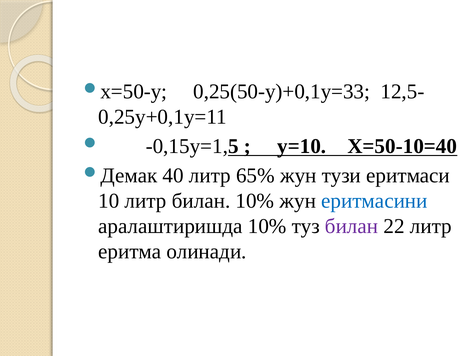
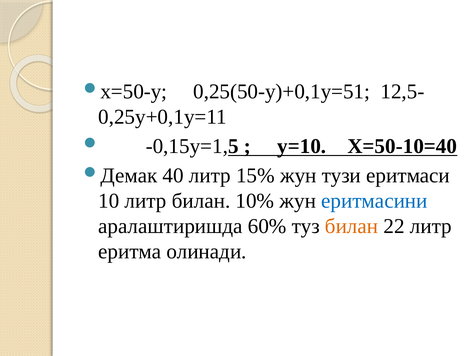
0,25(50-у)+0,1у=33: 0,25(50-у)+0,1у=33 -> 0,25(50-у)+0,1у=51 (282, 92)
65%: 65% -> 15% (255, 176)
аралаштиришда 10%: 10% -> 60% (267, 226)
билан colour: purple -> orange (352, 226)
